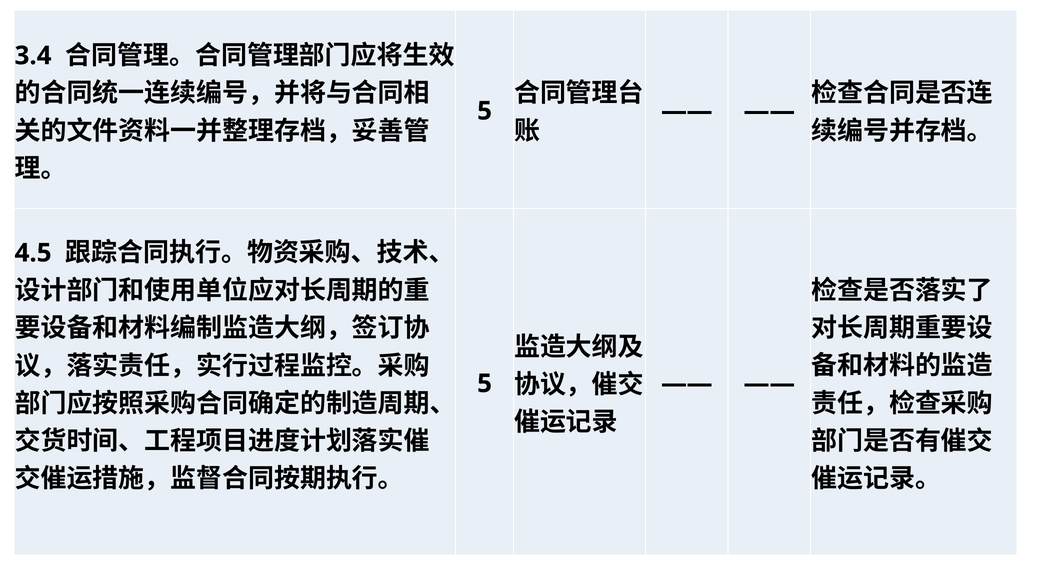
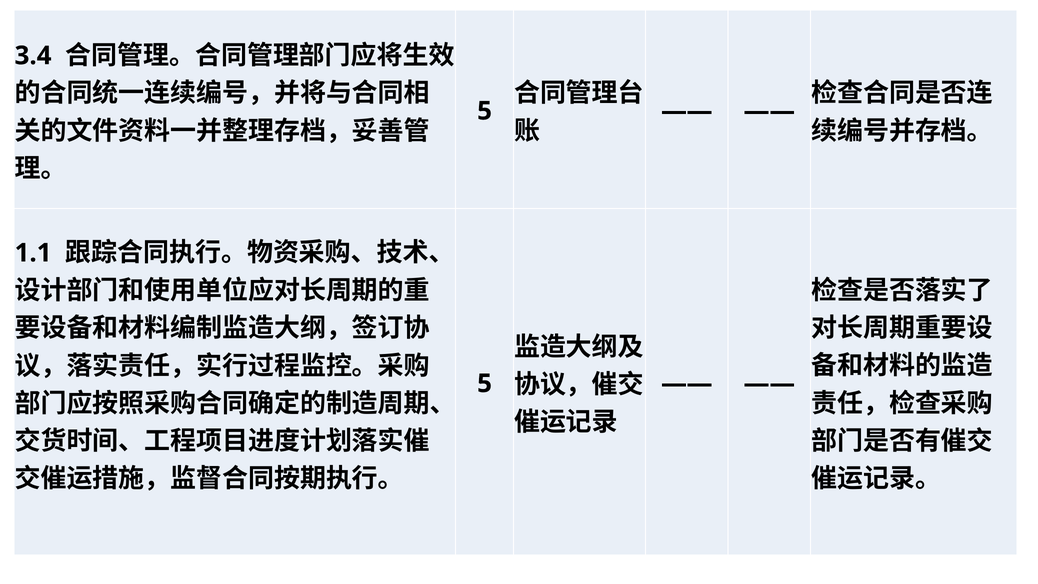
4.5: 4.5 -> 1.1 (33, 253)
